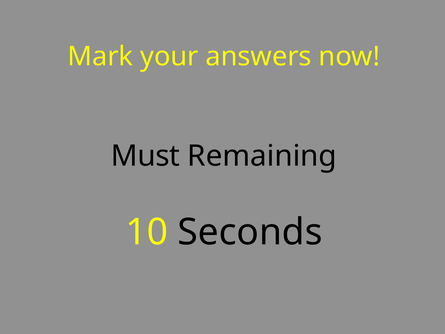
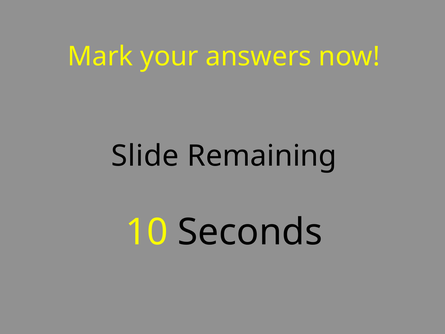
Must: Must -> Slide (145, 156)
